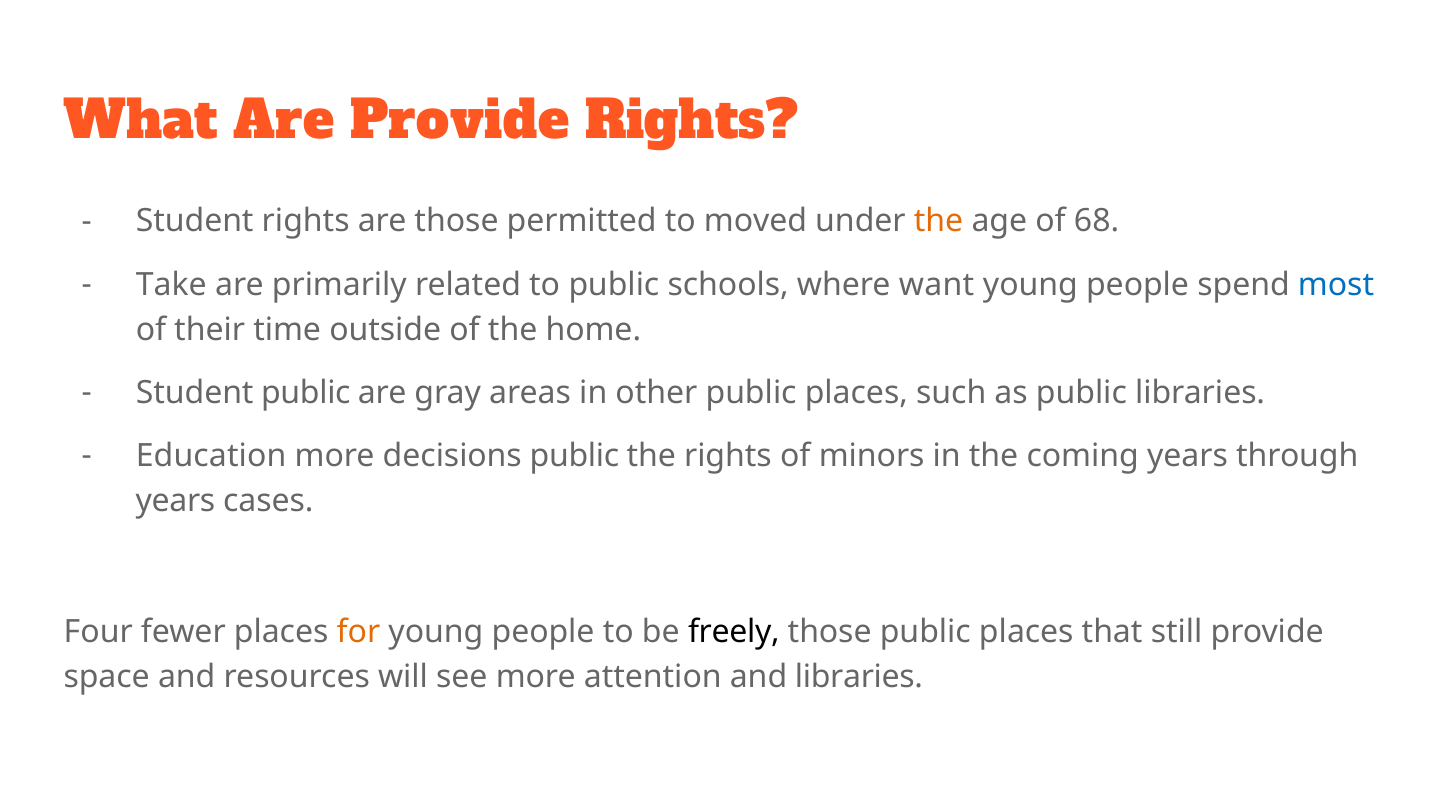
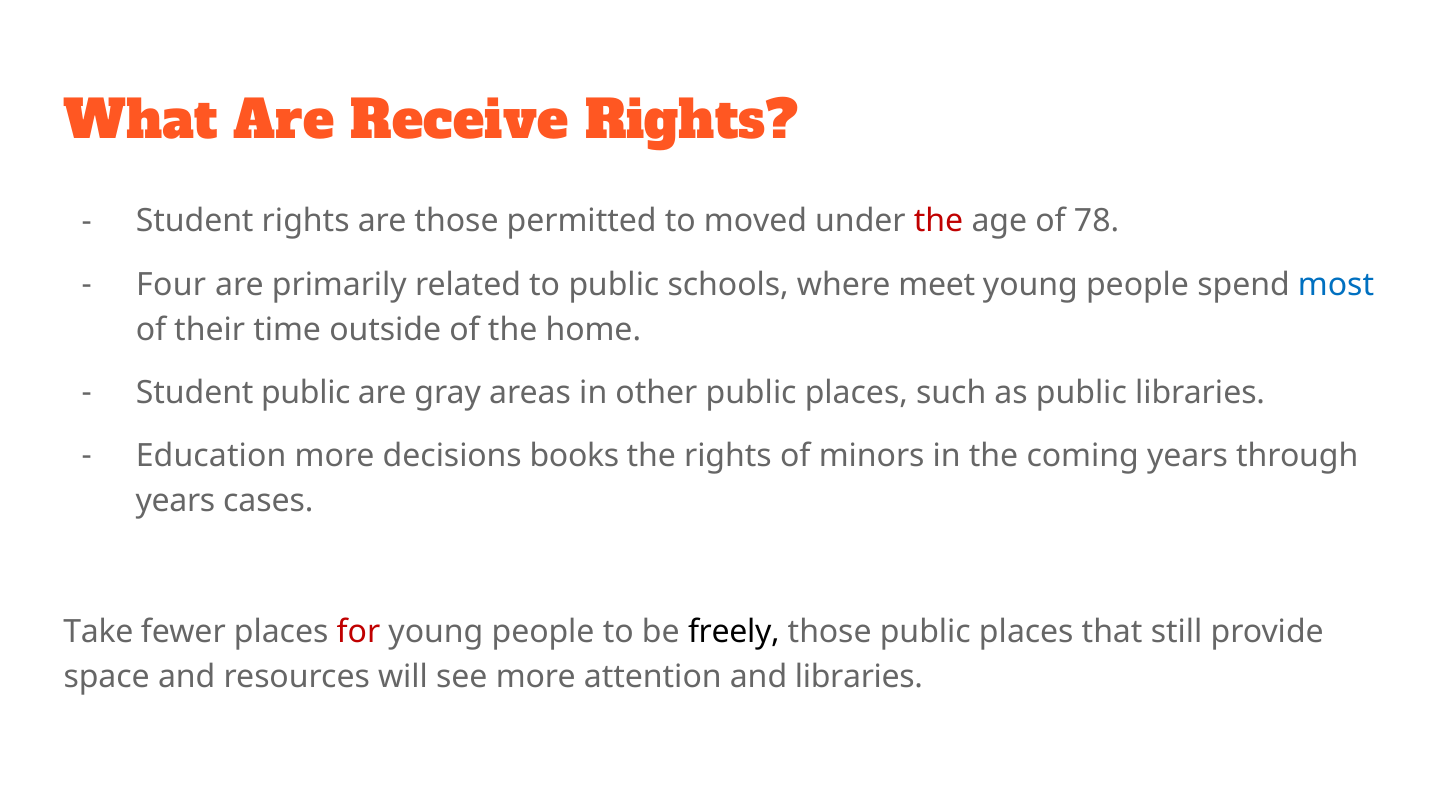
Are Provide: Provide -> Receive (459, 122)
the colour: orange -> red (939, 221)
68: 68 -> 78 (1097, 221)
Take: Take -> Four (171, 284)
want: want -> meet (937, 284)
decisions public: public -> books (574, 455)
Four: Four -> Take (98, 631)
for colour: orange -> red (358, 631)
